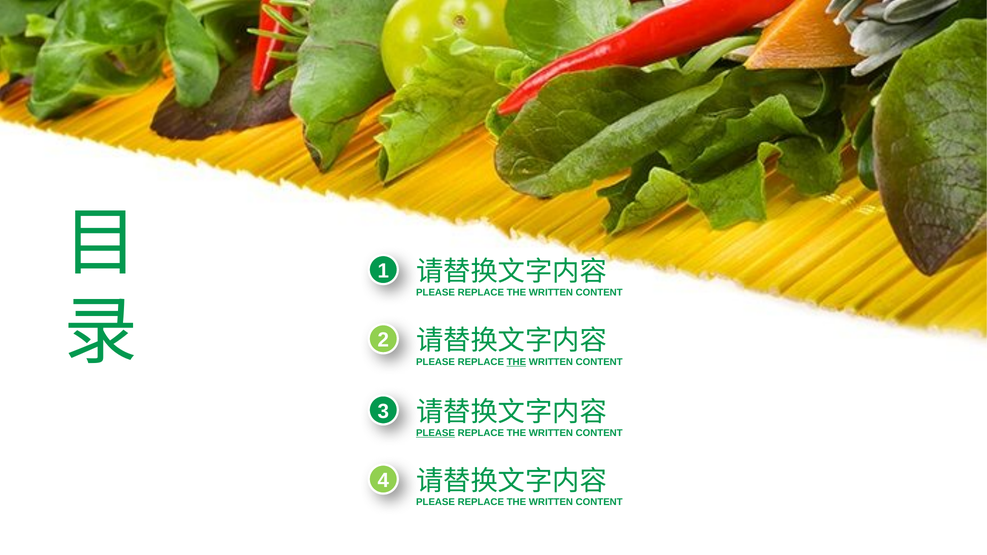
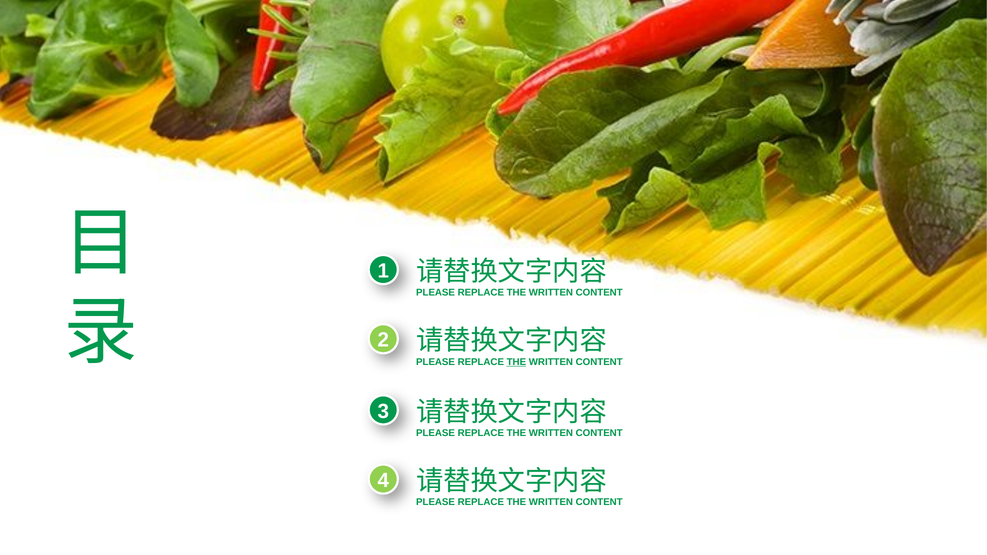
PLEASE underline: present -> none (436, 433)
